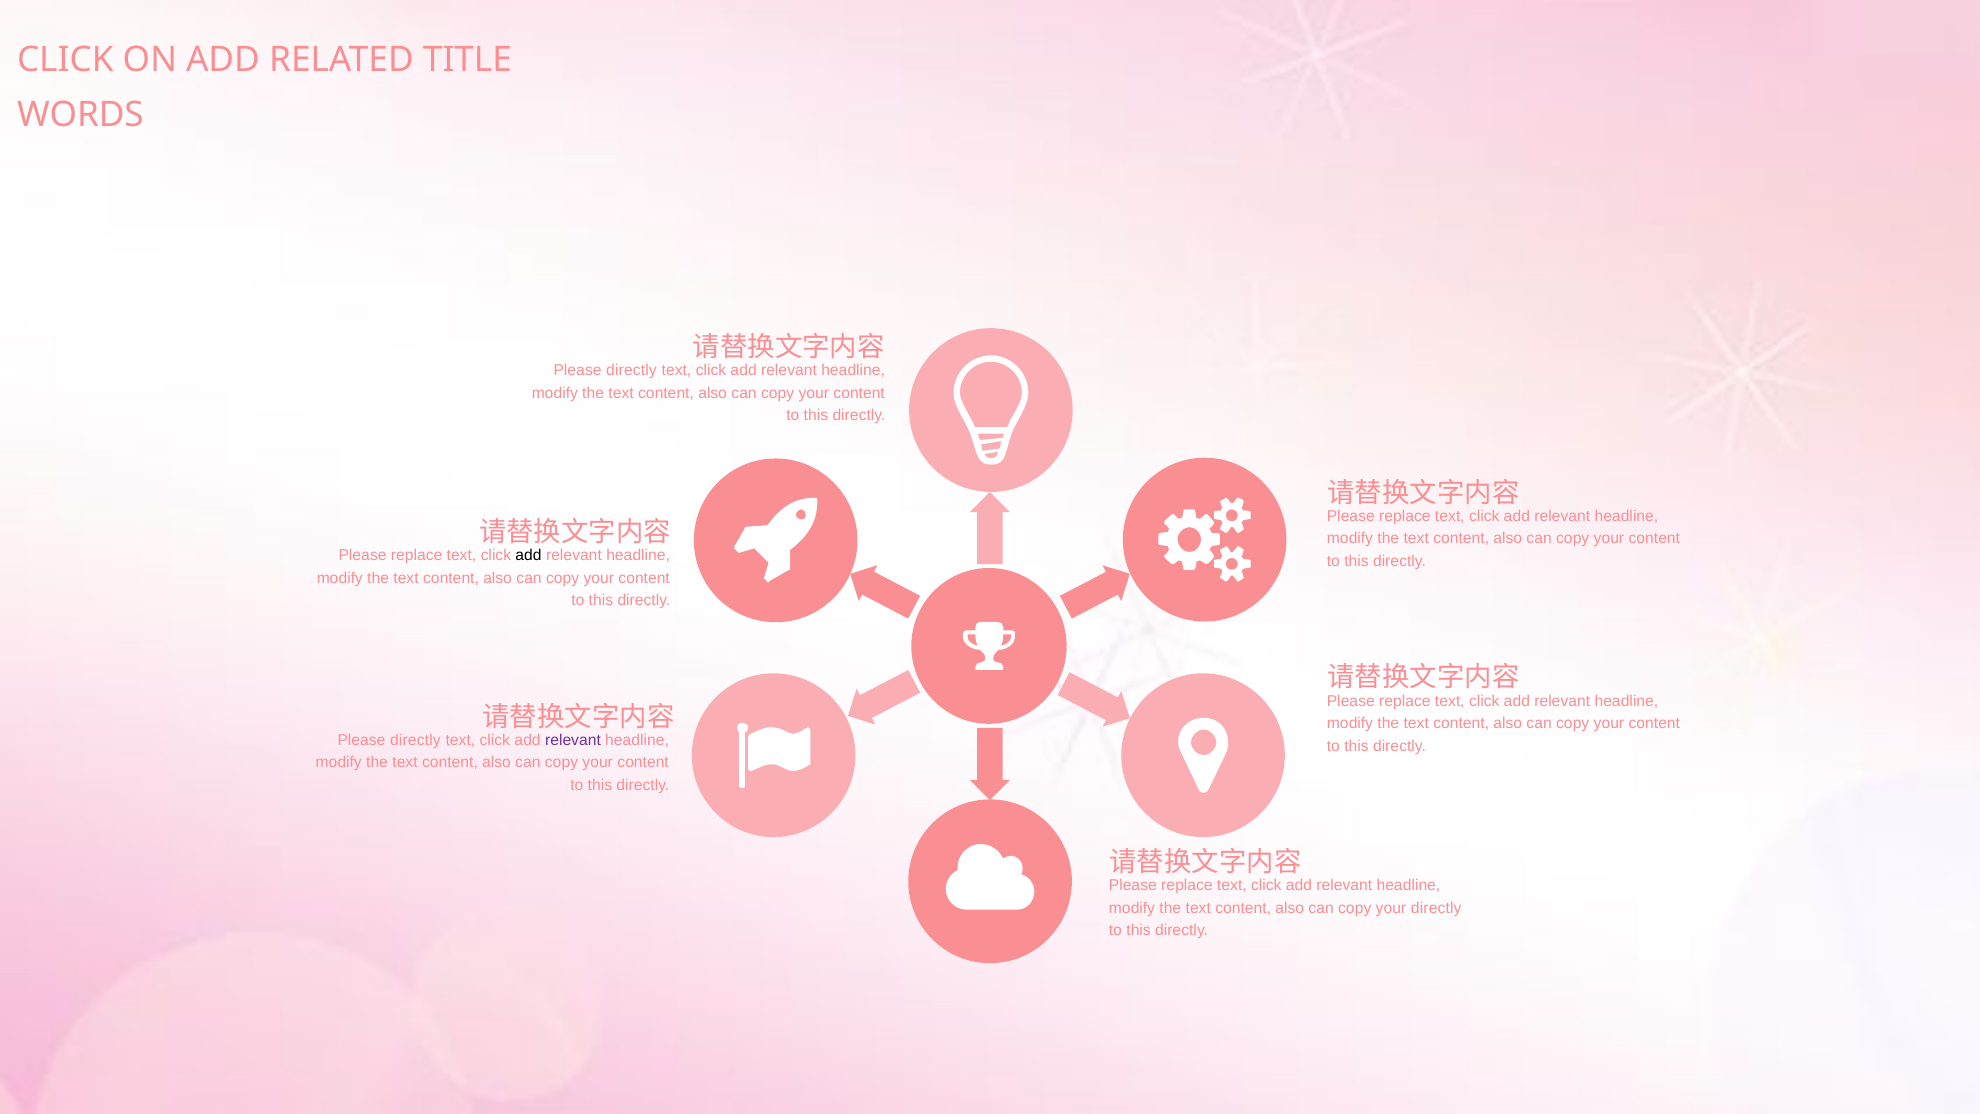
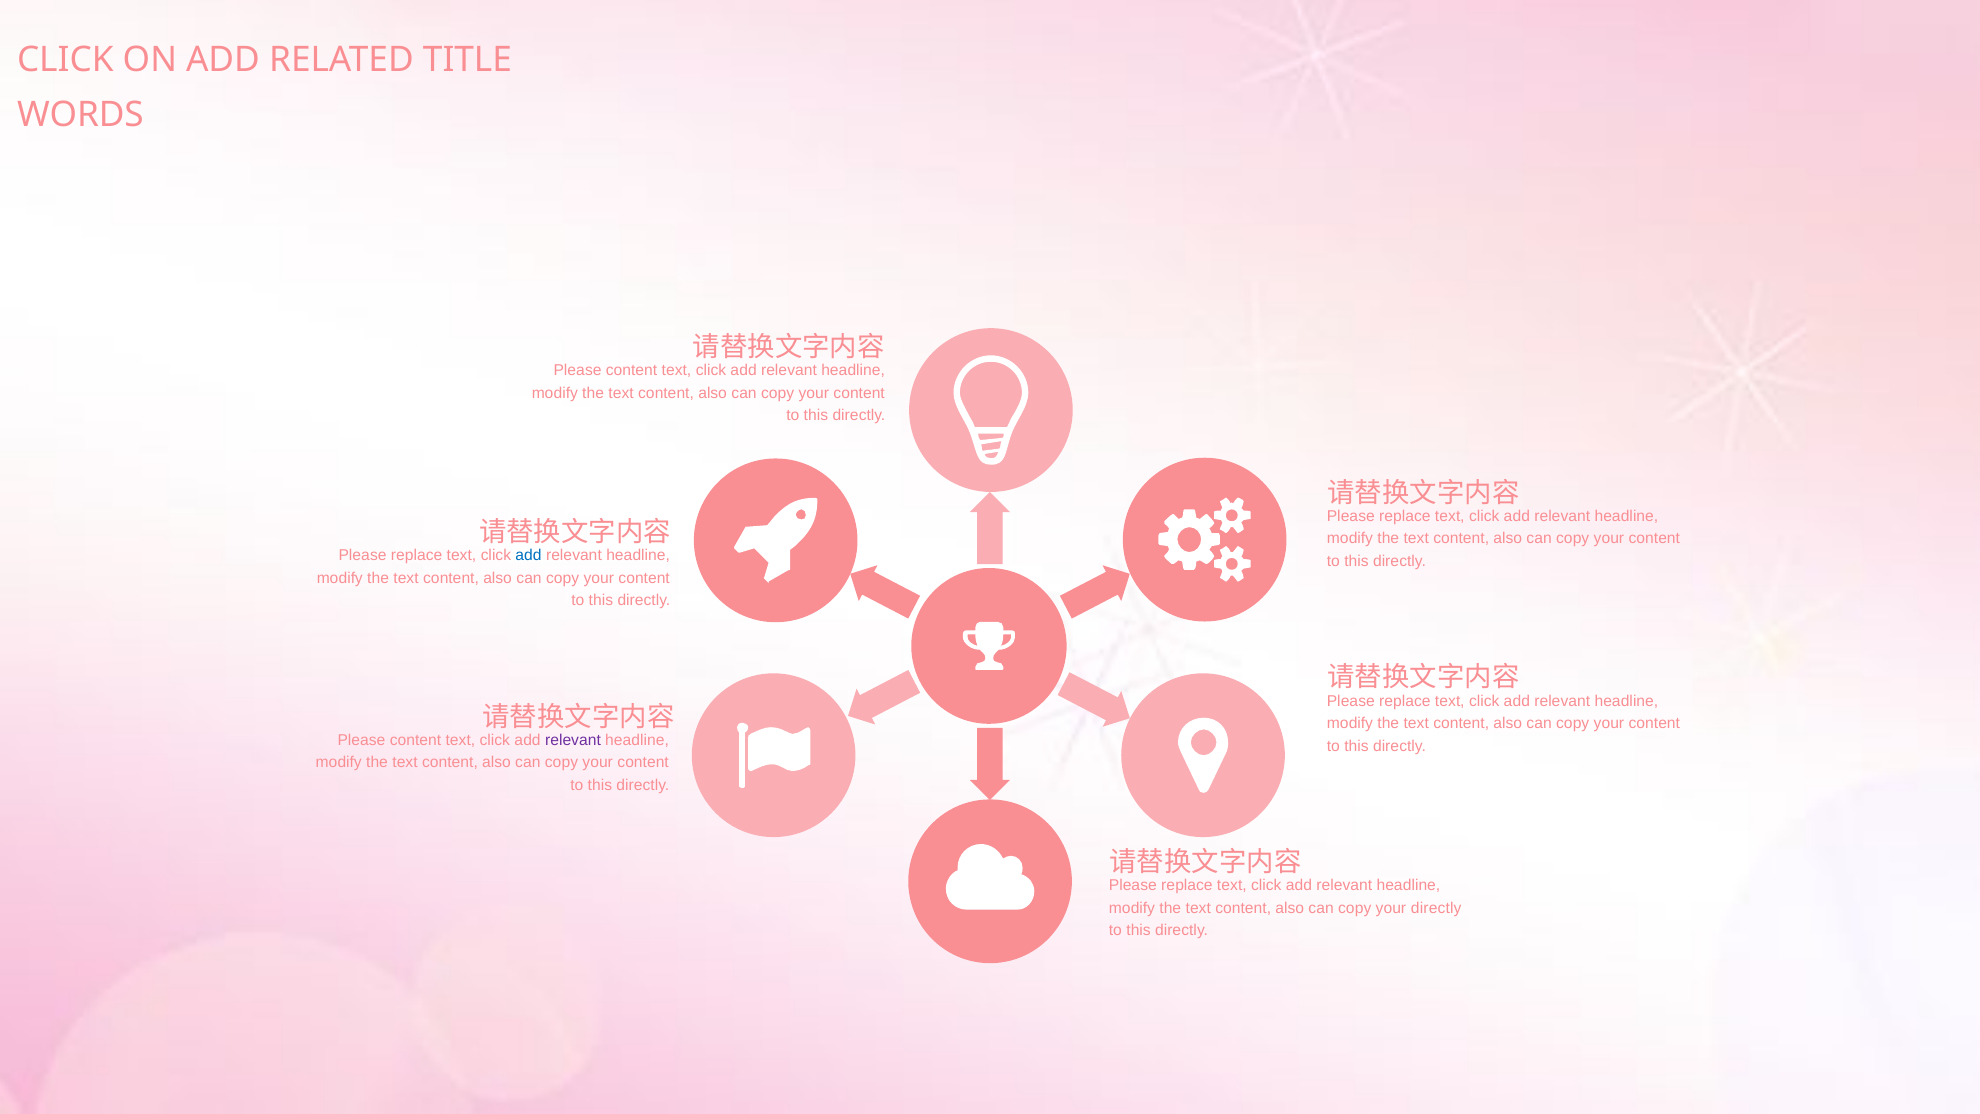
directly: directly -> content (632, 371)
add colour: black -> blue (529, 555)
directly: directly -> content (415, 740)
